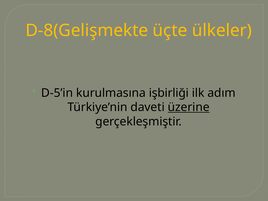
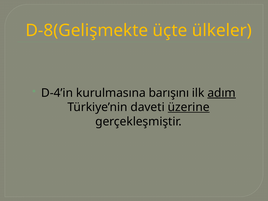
D-5’in: D-5’in -> D-4’in (57, 93)
işbirliği: işbirliği -> barışını (169, 93)
adım underline: none -> present (222, 93)
